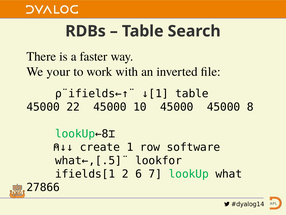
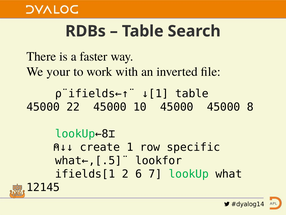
software: software -> specific (193, 147)
27866: 27866 -> 12145 (43, 187)
